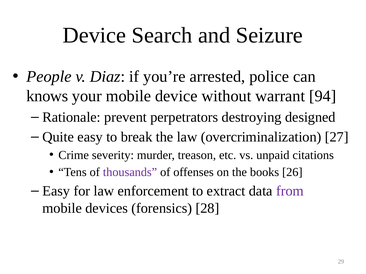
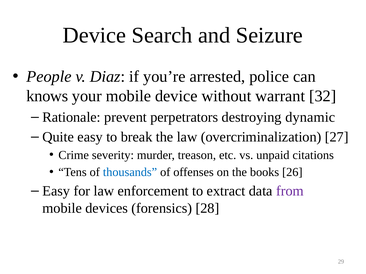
94: 94 -> 32 (323, 96)
designed: designed -> dynamic (310, 117)
thousands colour: purple -> blue (130, 173)
